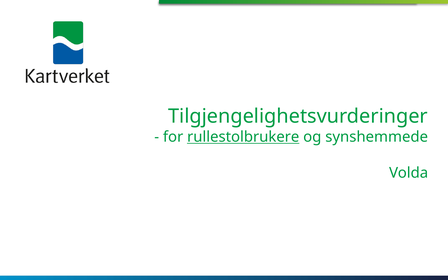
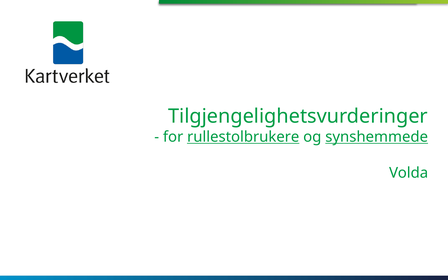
synshemmede underline: none -> present (377, 137)
